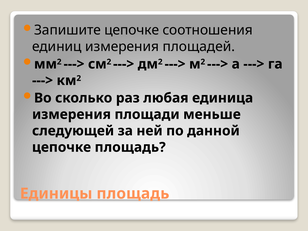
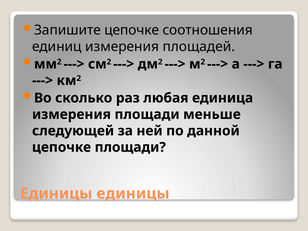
цепочке площадь: площадь -> площади (130, 147)
Единицы площадь: площадь -> единицы (133, 194)
